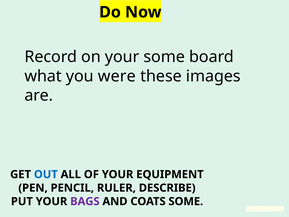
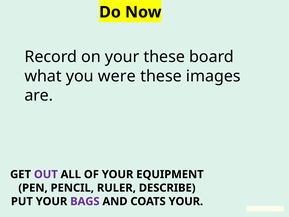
your some: some -> these (164, 57)
OUT colour: blue -> purple (46, 174)
COATS SOME: SOME -> YOUR (186, 201)
